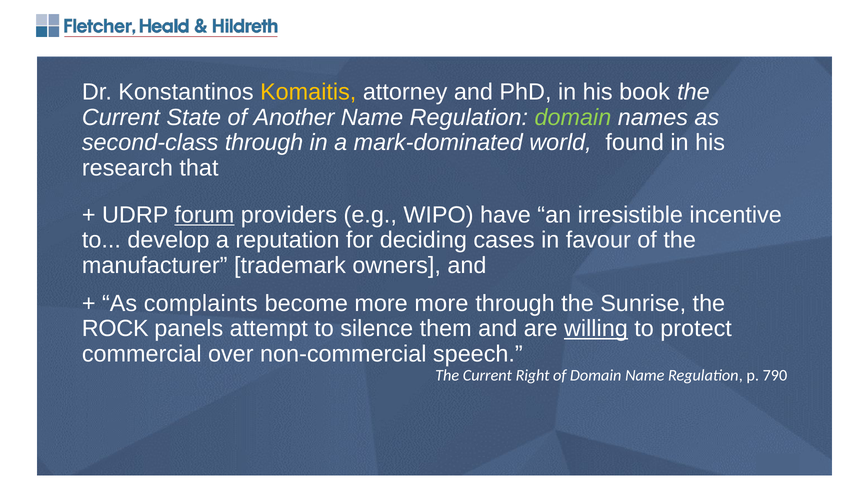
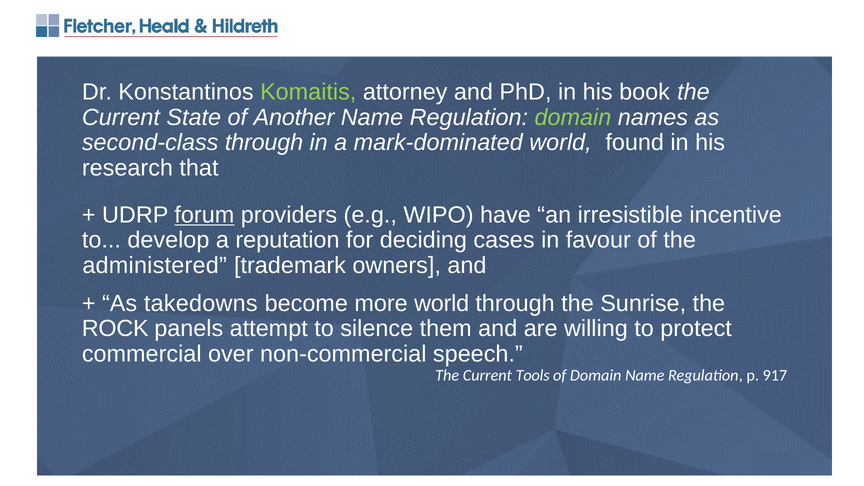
Komaitis colour: yellow -> light green (308, 92)
manufacturer: manufacturer -> administered (155, 265)
complaints: complaints -> takedowns (201, 303)
more more: more -> world (442, 303)
willing underline: present -> none (596, 329)
Right: Right -> Tools (533, 375)
790: 790 -> 917 (775, 375)
